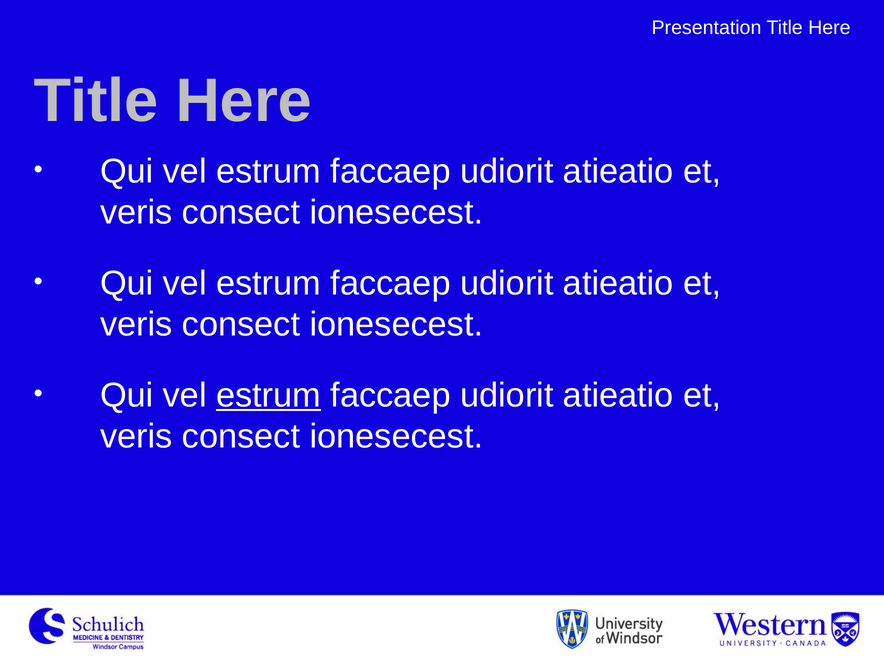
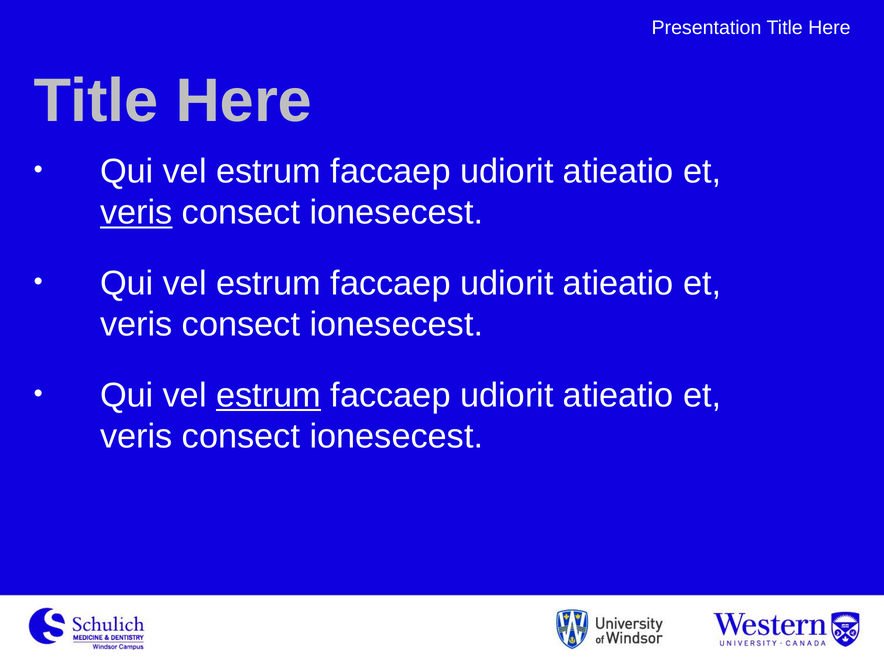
veris underline: none -> present (136, 213)
